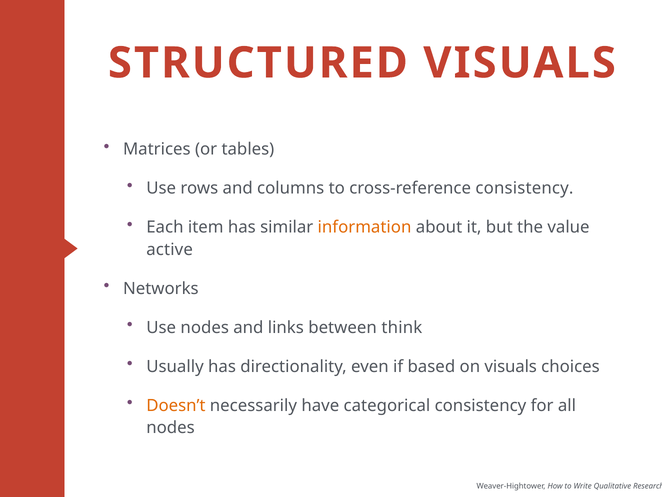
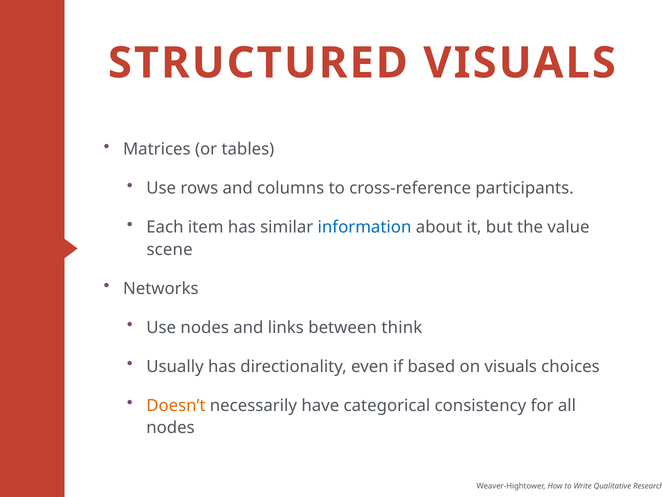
cross-reference consistency: consistency -> participants (525, 188)
information colour: orange -> blue (365, 227)
active: active -> scene (170, 249)
